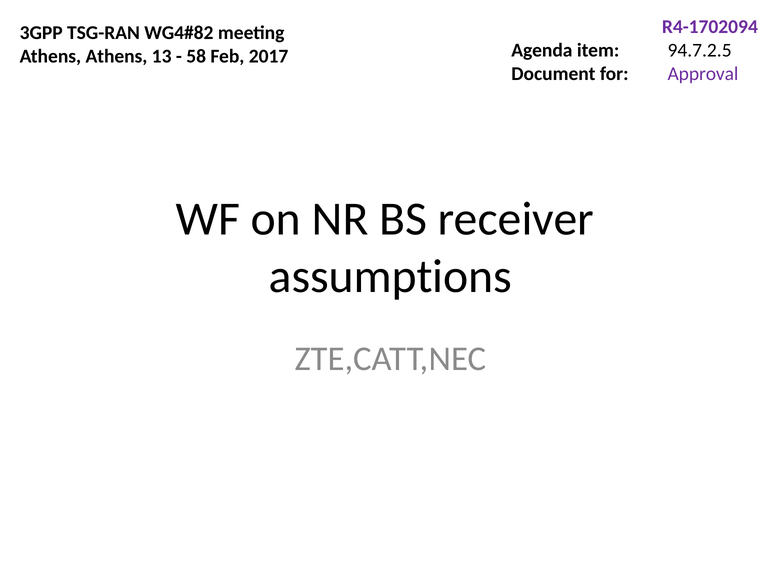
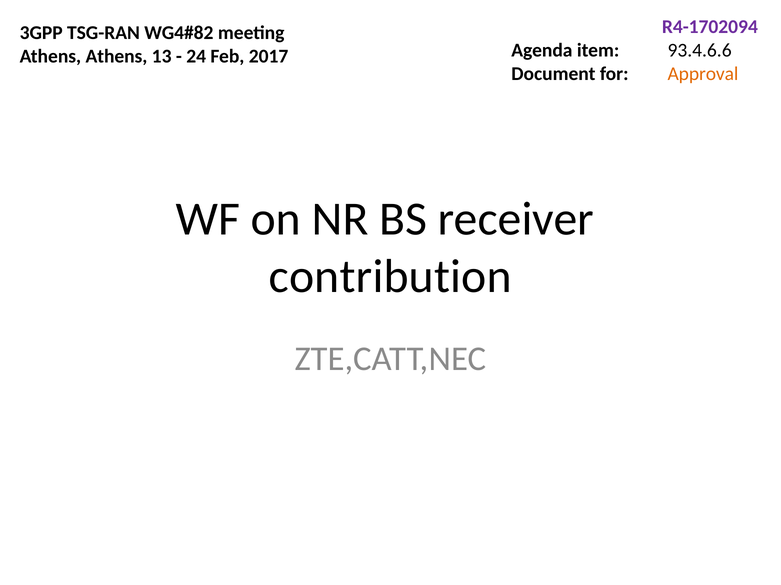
94.7.2.5: 94.7.2.5 -> 93.4.6.6 (700, 50)
58: 58 -> 24 (196, 56)
Approval colour: purple -> orange (703, 74)
assumptions: assumptions -> contribution (390, 277)
